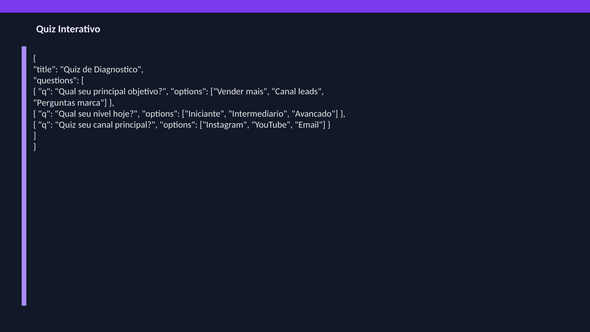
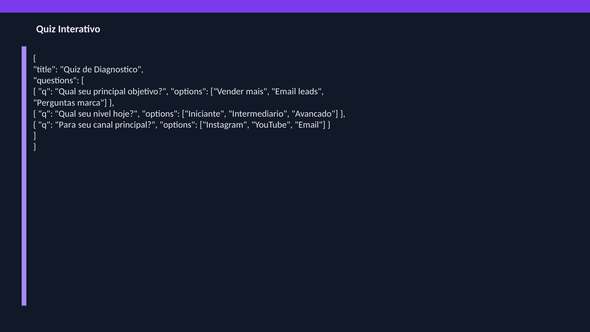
mais Canal: Canal -> Email (284, 92)
q Quiz: Quiz -> Para (65, 125)
